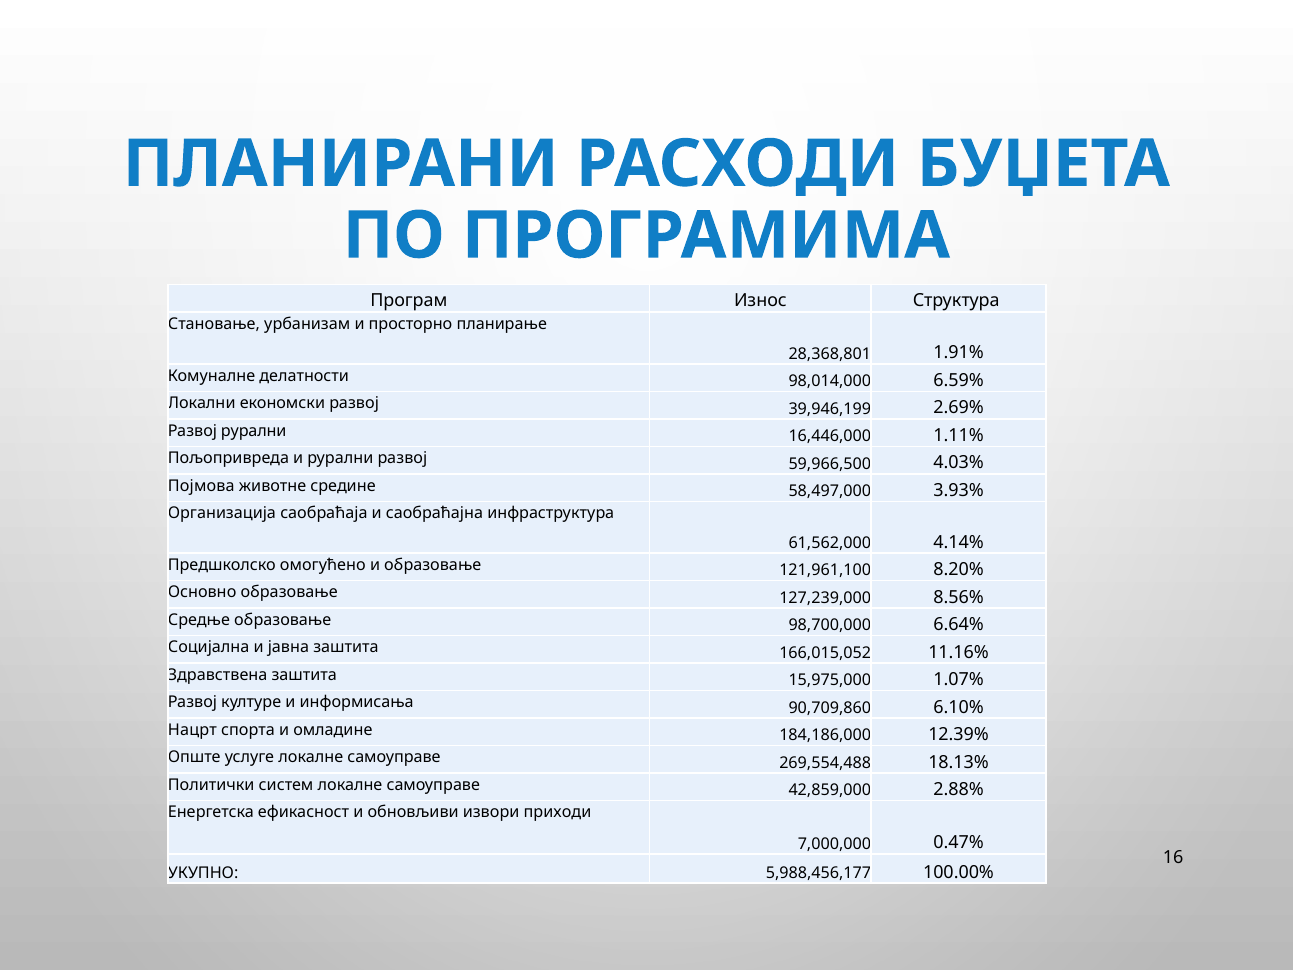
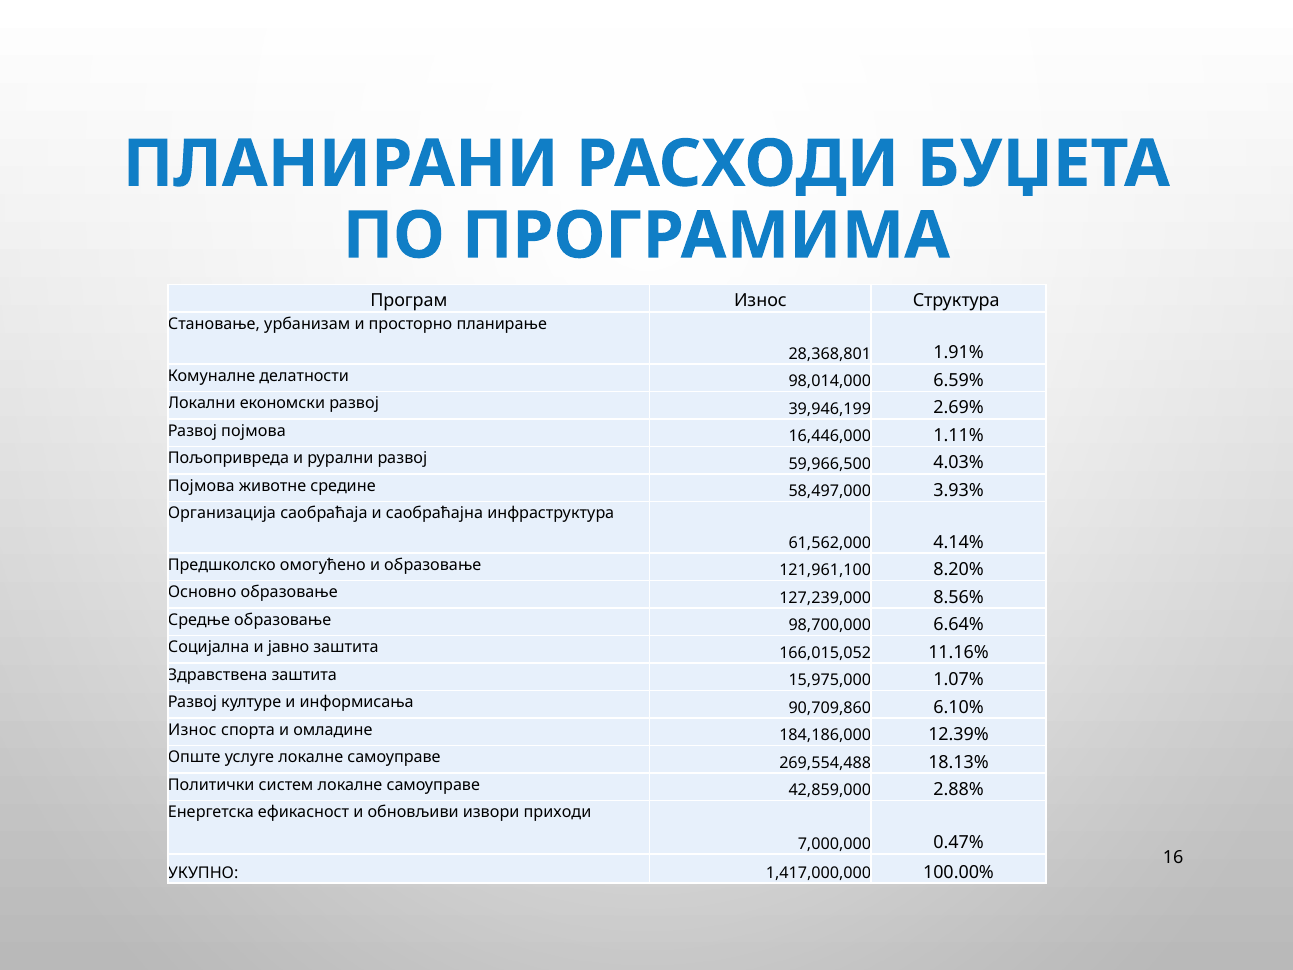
Развој рурални: рурални -> појмова (254, 431)
јавна: јавна -> јавно (289, 647)
Нацрт: Нацрт -> Износ (192, 730)
5,988,456,177: 5,988,456,177 -> 1,417,000,000 (818, 873)
